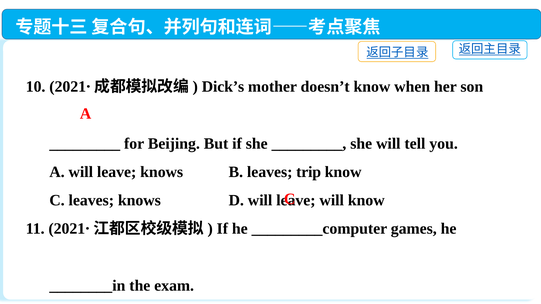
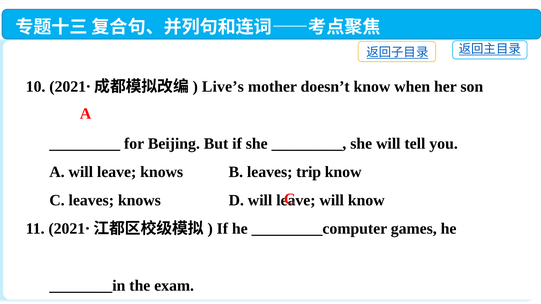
Dick’s: Dick’s -> Live’s (223, 87)
